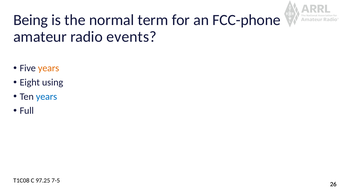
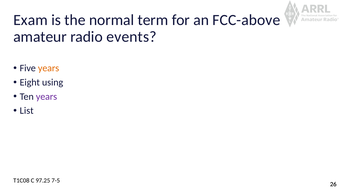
Being: Being -> Exam (31, 20)
FCC-phone: FCC-phone -> FCC-above (246, 20)
years colour: blue -> purple (47, 97)
Full: Full -> List (27, 111)
